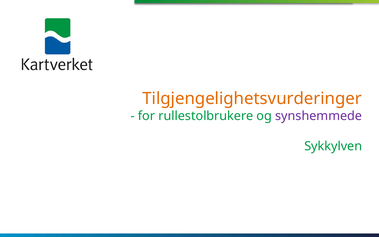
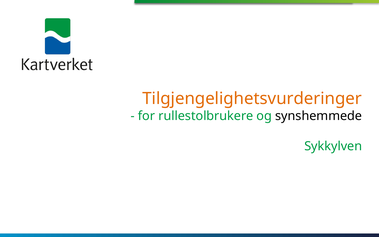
synshemmede colour: purple -> black (319, 116)
